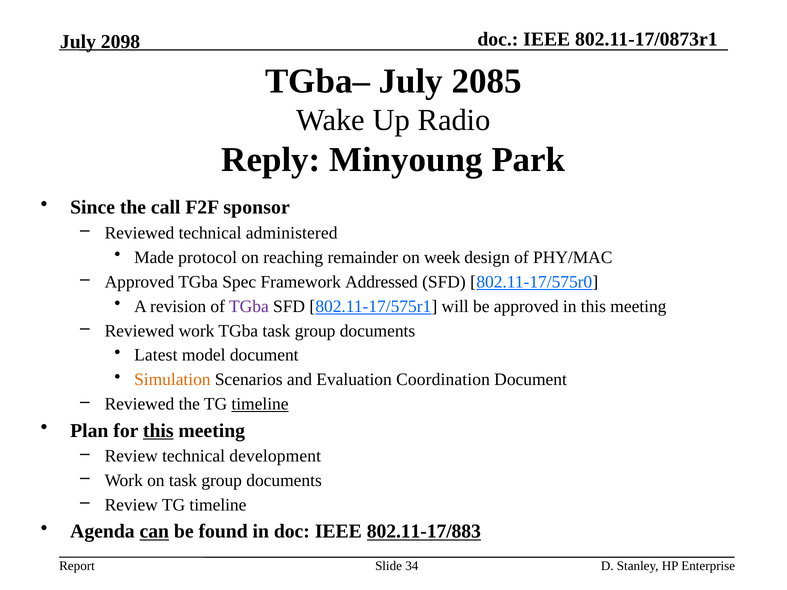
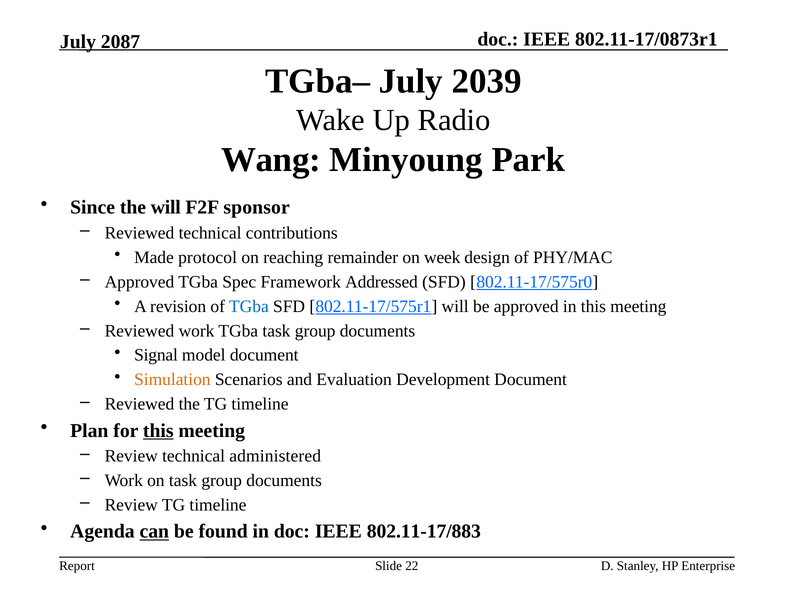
2098: 2098 -> 2087 (121, 42)
2085: 2085 -> 2039 (487, 81)
Reply: Reply -> Wang (271, 160)
the call: call -> will (166, 207)
administered: administered -> contributions (292, 233)
TGba colour: purple -> blue (249, 306)
Latest: Latest -> Signal (156, 355)
Coordination: Coordination -> Development (443, 380)
timeline underline: present -> none (260, 404)
development: development -> administered (275, 456)
802.11-17/883 underline: present -> none (424, 532)
34: 34 -> 22 (412, 566)
